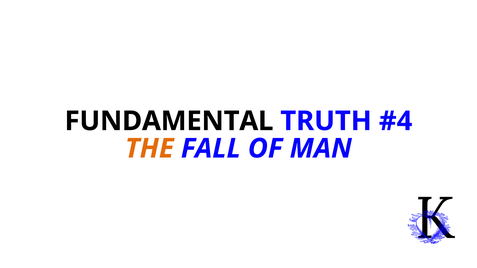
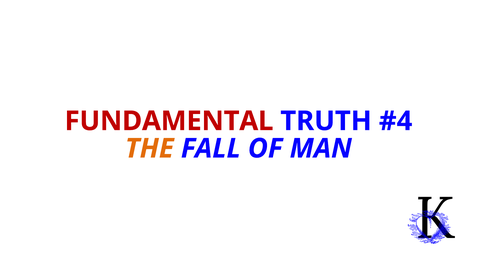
FUNDAMENTAL colour: black -> red (169, 121)
